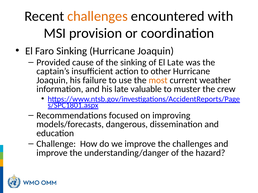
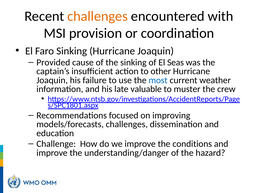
El Late: Late -> Seas (175, 63)
most colour: orange -> blue (158, 80)
models/forecasts dangerous: dangerous -> challenges (127, 125)
the challenges: challenges -> conditions (192, 144)
